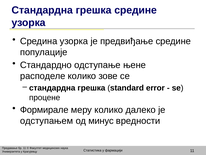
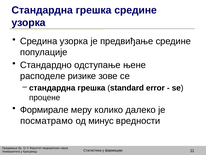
расподеле колико: колико -> ризике (82, 76)
одступањем: одступањем -> посматрамо (47, 121)
